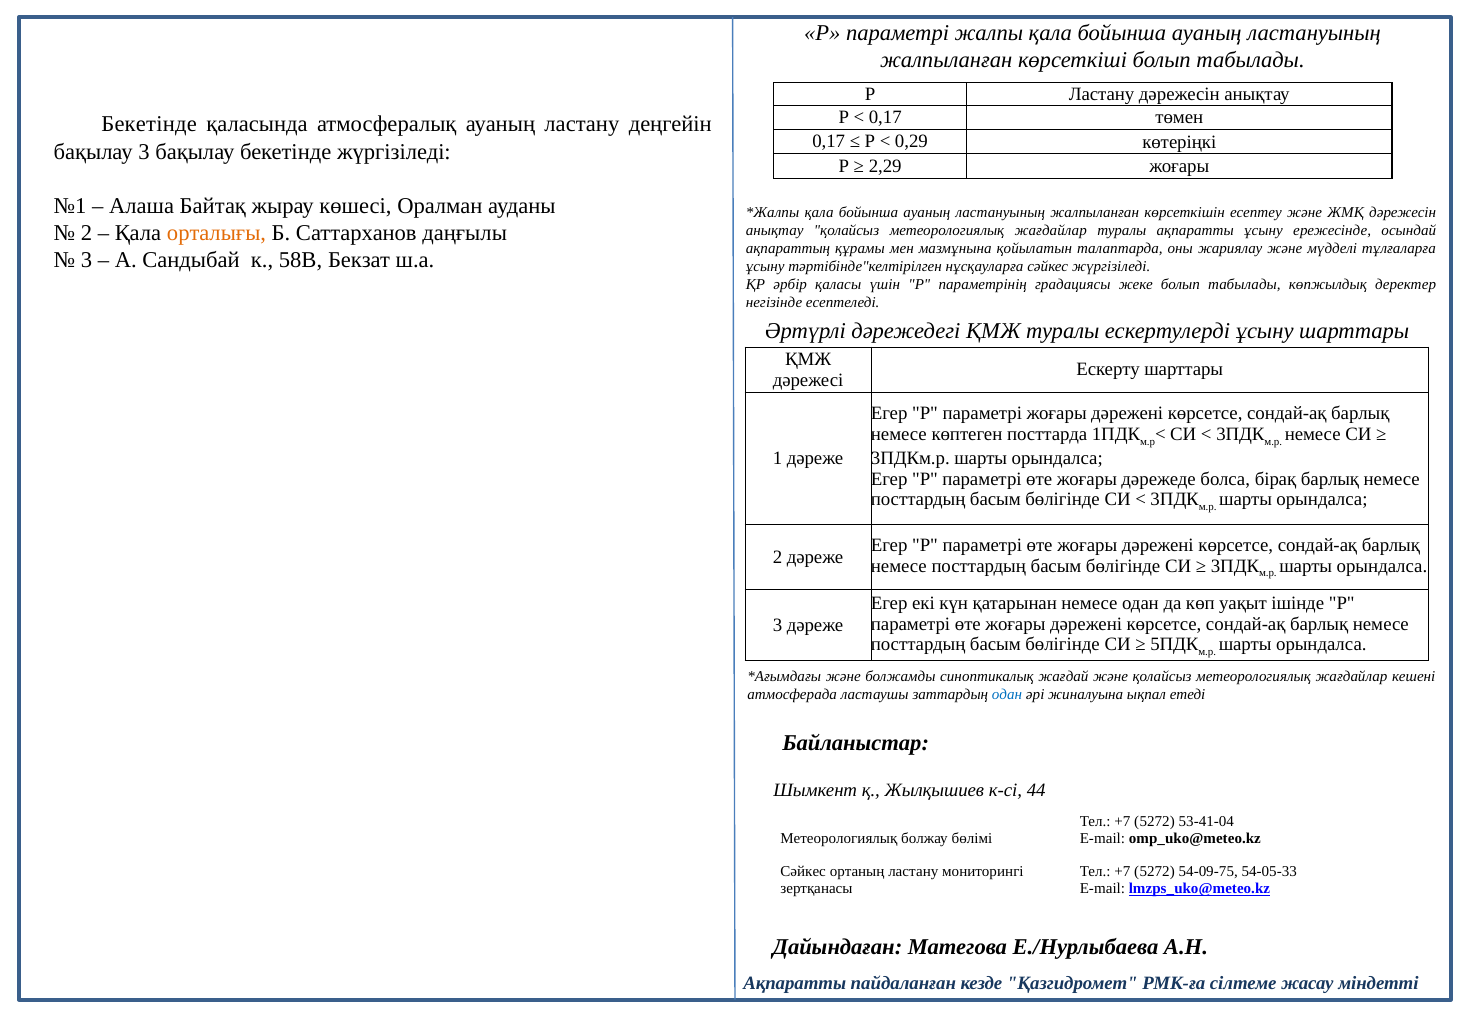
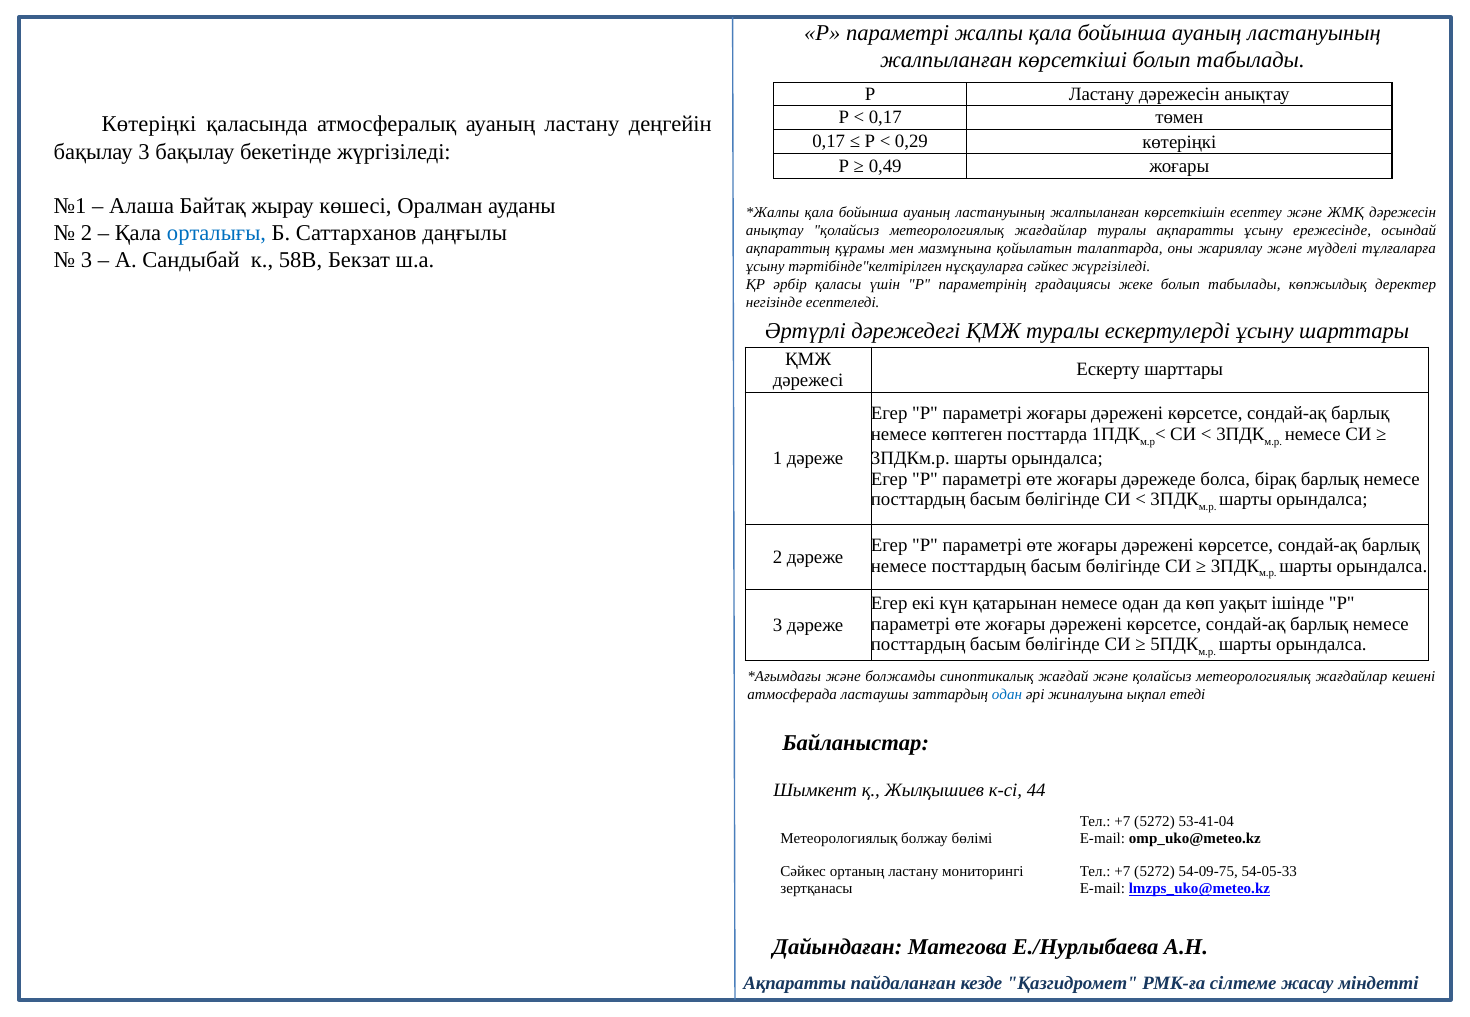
Бекетінде: Бекетінде -> Көтеріңкі (149, 125)
2,29: 2,29 -> 0,49 (885, 166)
орталығы colour: orange -> blue (217, 233)
